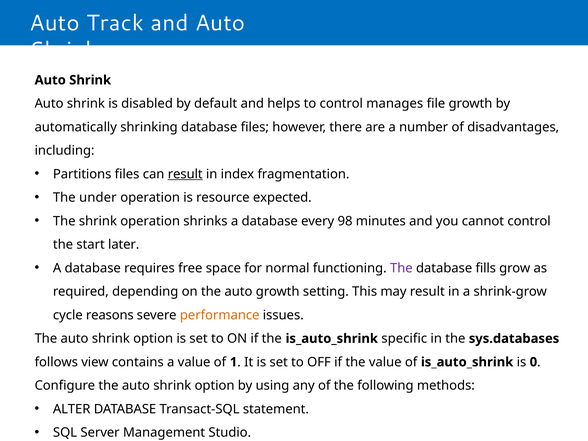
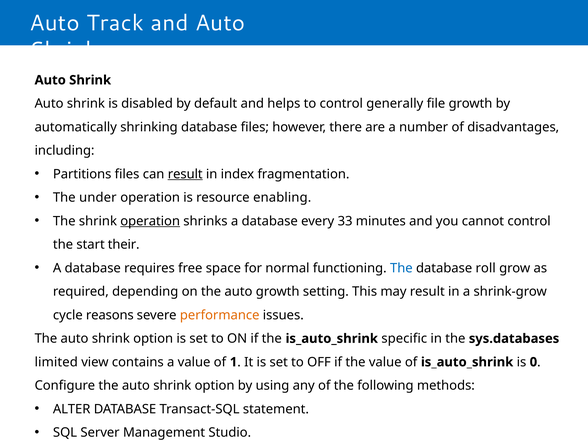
manages: manages -> generally (395, 104)
expected: expected -> enabling (282, 198)
operation underline: none -> present (150, 221)
98: 98 -> 33 (345, 221)
later: later -> their (124, 245)
The colour: purple -> blue (401, 268)
fills: fills -> roll (486, 268)
follows: follows -> limited (56, 362)
